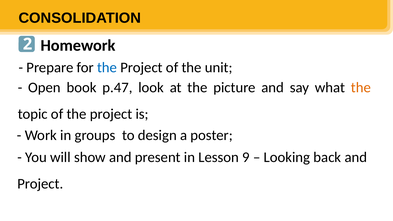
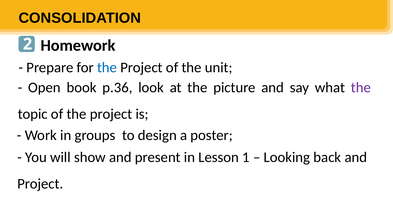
p.47: p.47 -> p.36 (117, 87)
the colour: orange -> purple (361, 87)
9: 9 -> 1 (246, 157)
